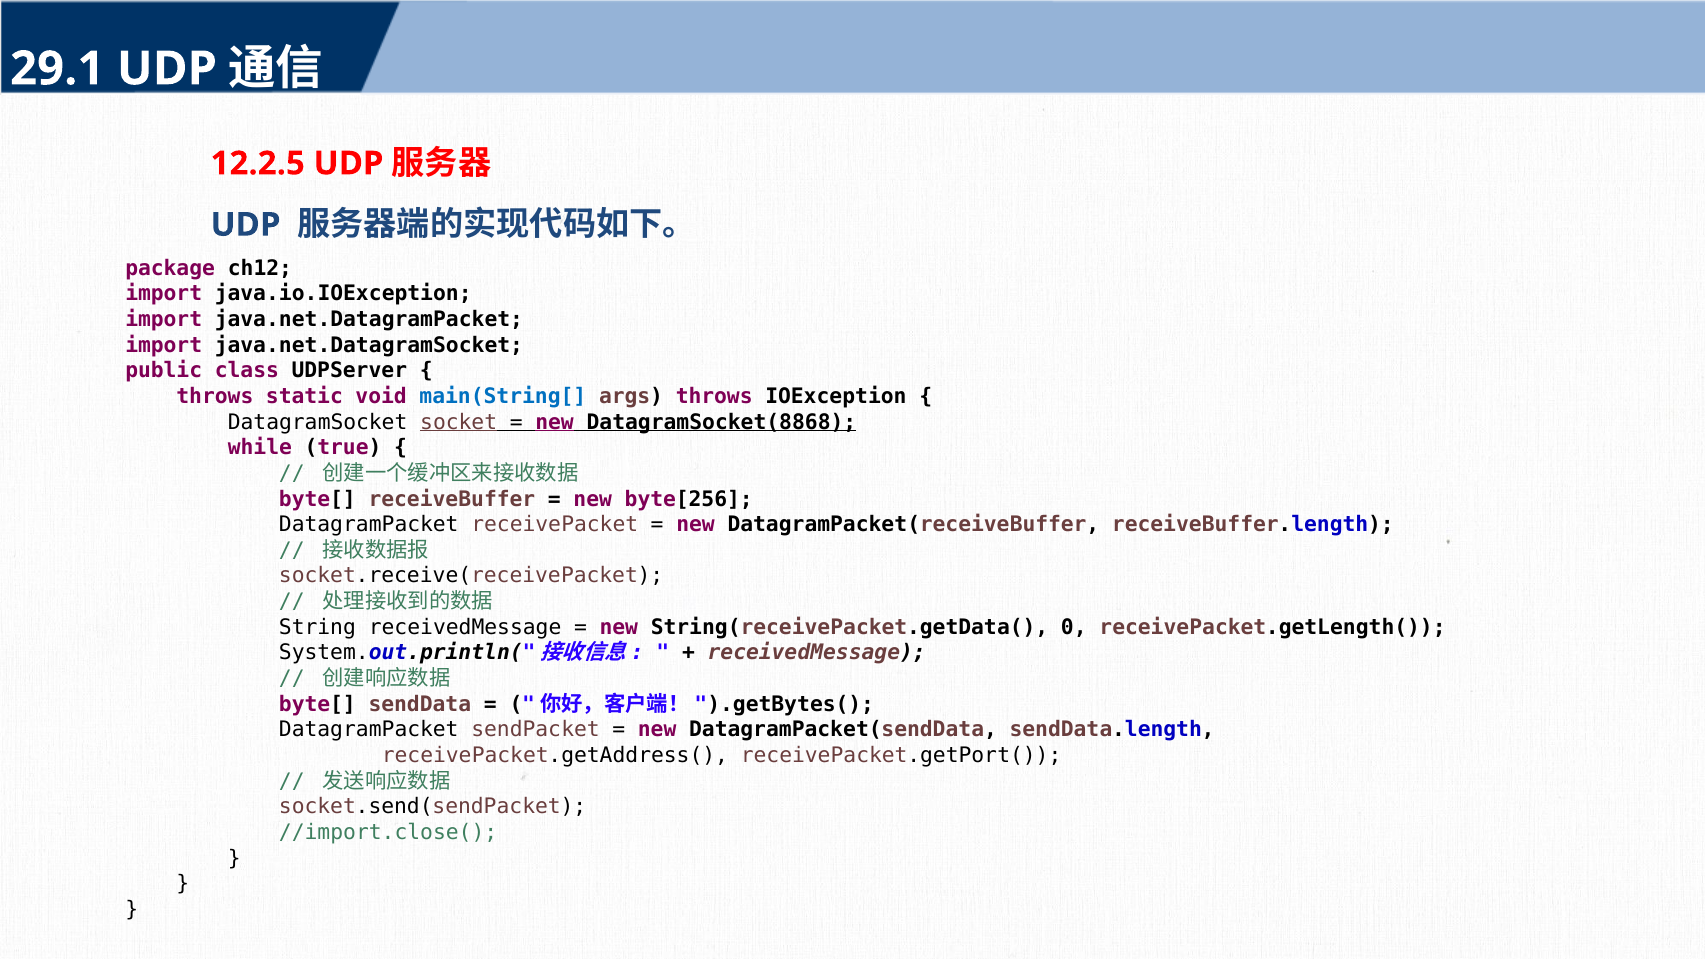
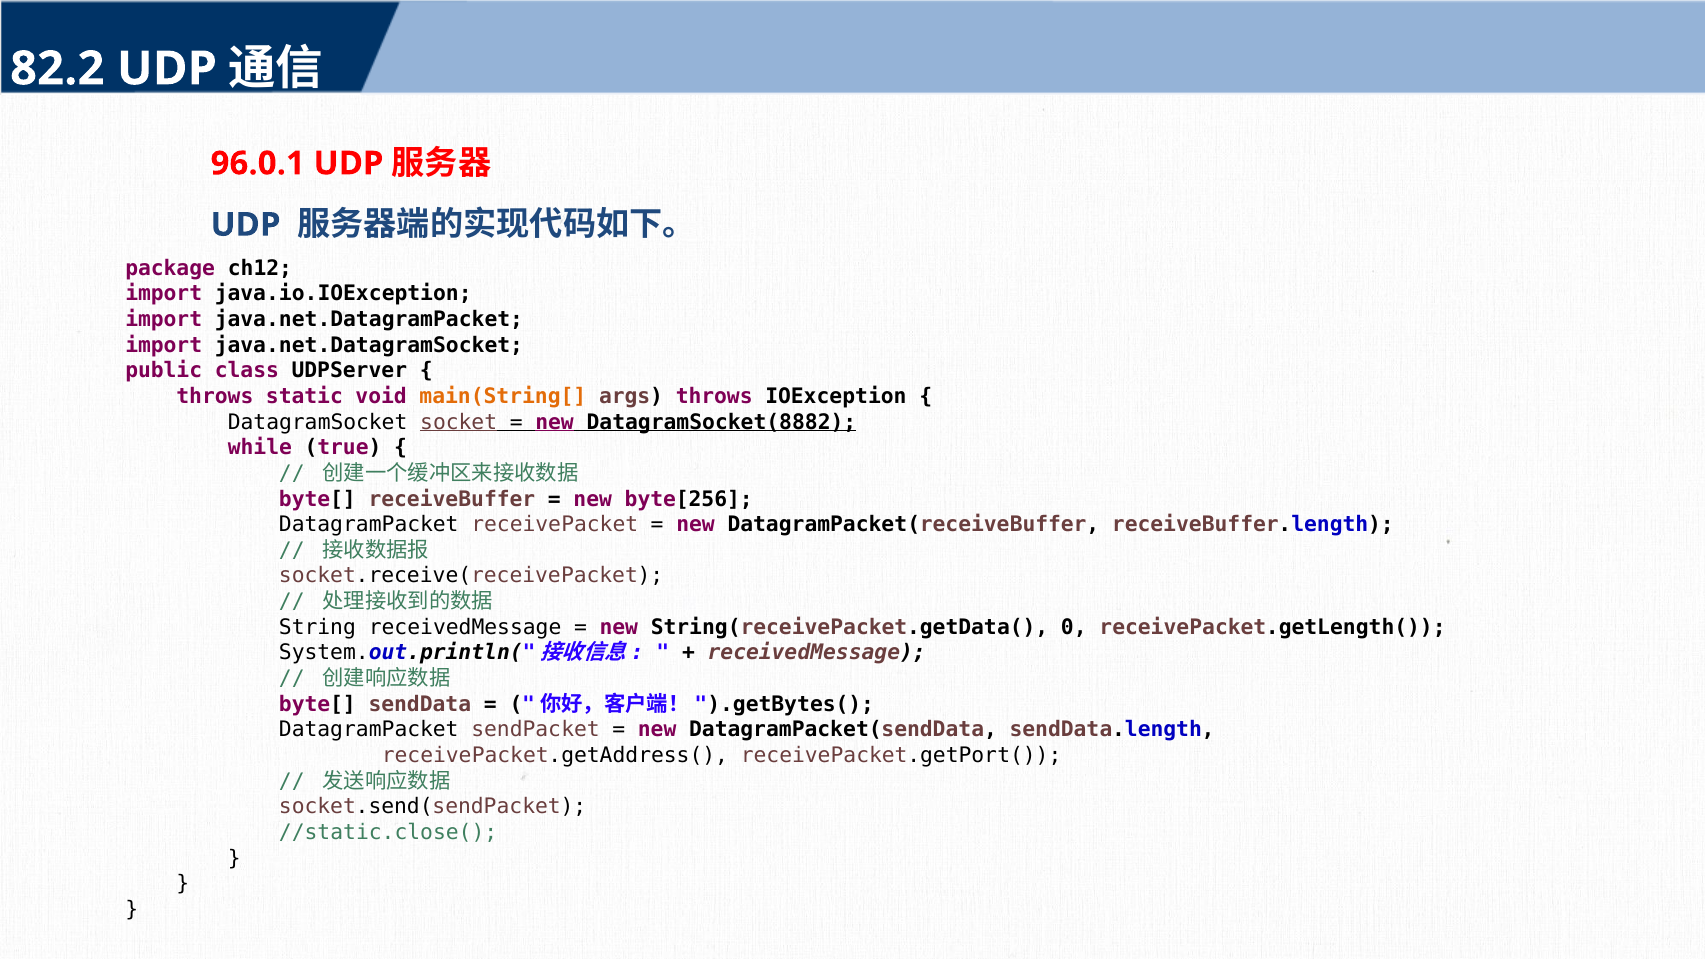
29.1: 29.1 -> 82.2 (57, 69)
12.2.5: 12.2.5 -> 96.0.1 (258, 163)
main(String[ colour: blue -> orange (503, 397)
DatagramSocket(8868: DatagramSocket(8868 -> DatagramSocket(8882 (721, 422)
//import.close(: //import.close( -> //static.close( (388, 832)
